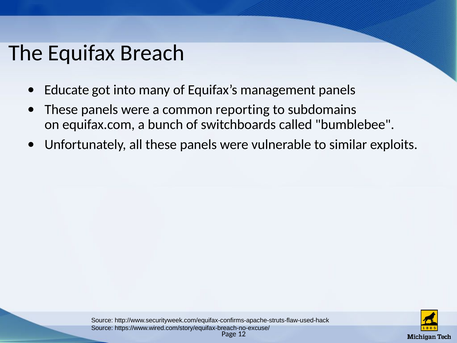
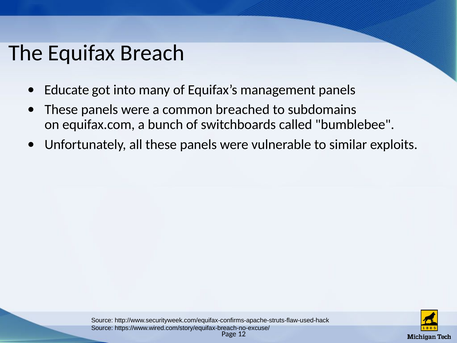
reporting: reporting -> breached (243, 110)
